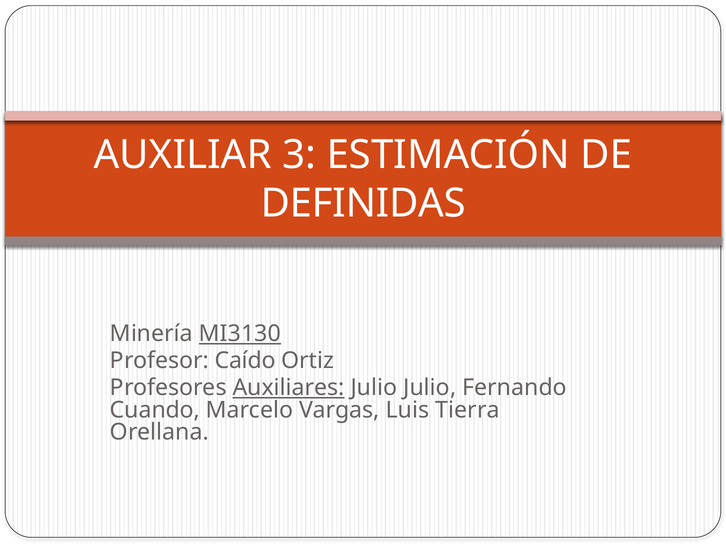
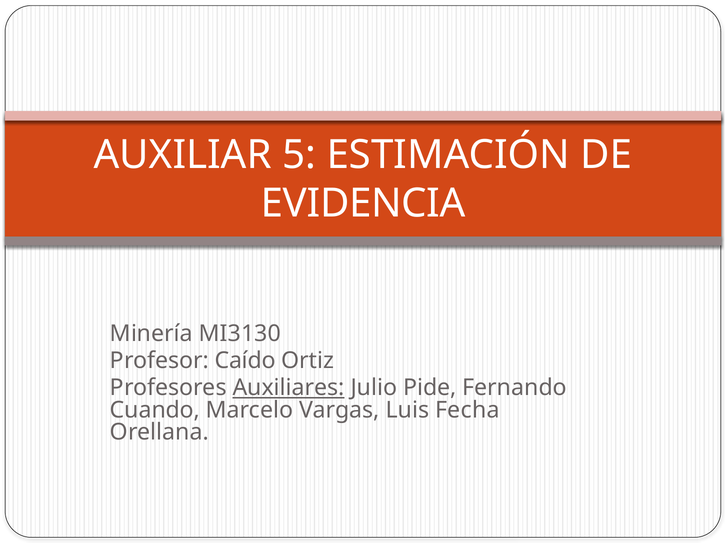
3: 3 -> 5 (299, 155)
DEFINIDAS: DEFINIDAS -> EVIDENCIA (363, 203)
MI3130 underline: present -> none (240, 334)
Julio Julio: Julio -> Pide (430, 387)
Tierra: Tierra -> Fecha (467, 410)
